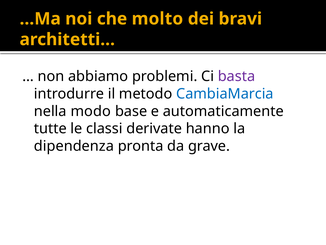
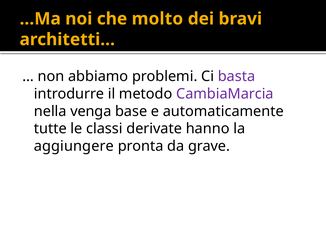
CambiaMarcia colour: blue -> purple (225, 94)
modo: modo -> venga (91, 111)
dipendenza: dipendenza -> aggiungere (74, 146)
